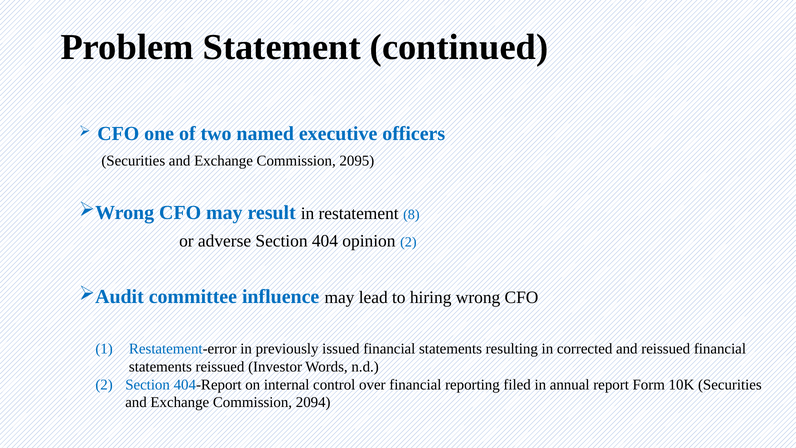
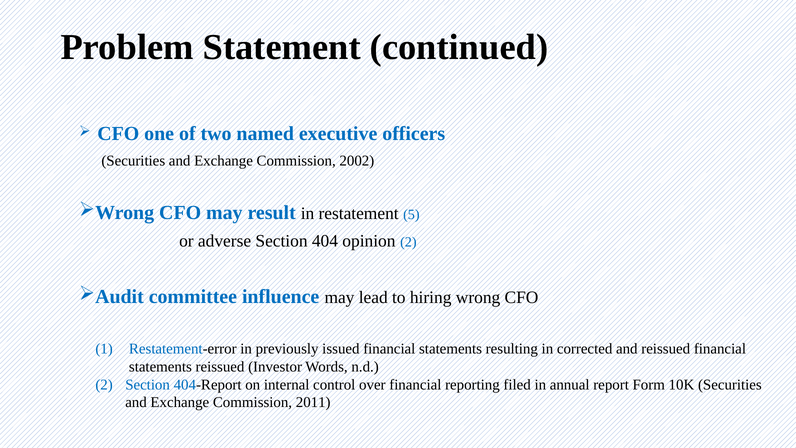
2095: 2095 -> 2002 (357, 161)
8: 8 -> 5 (411, 214)
2094: 2094 -> 2011 (313, 402)
